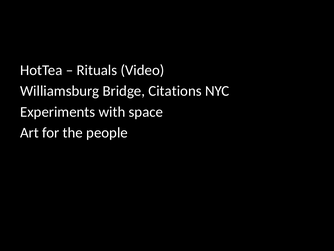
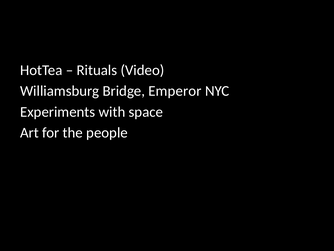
Citations: Citations -> Emperor (175, 91)
